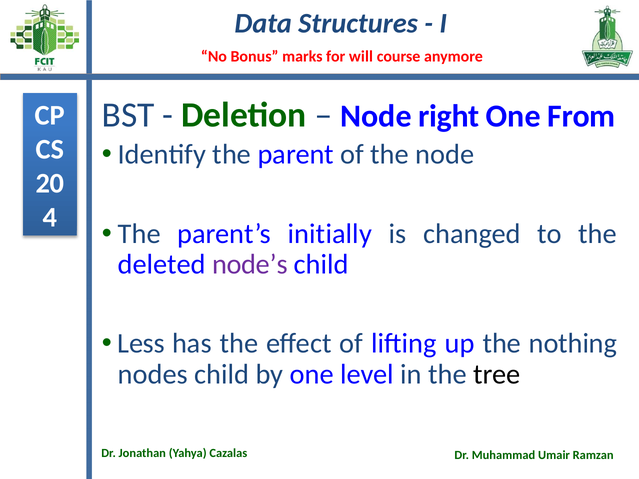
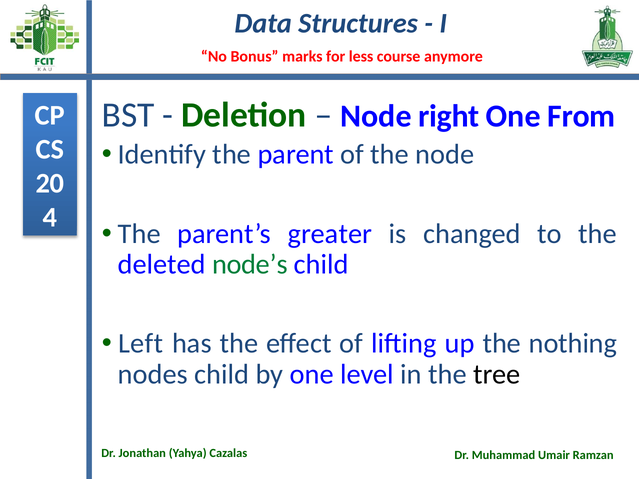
will: will -> less (361, 57)
initially: initially -> greater (330, 234)
node’s colour: purple -> green (250, 265)
Less: Less -> Left (141, 344)
